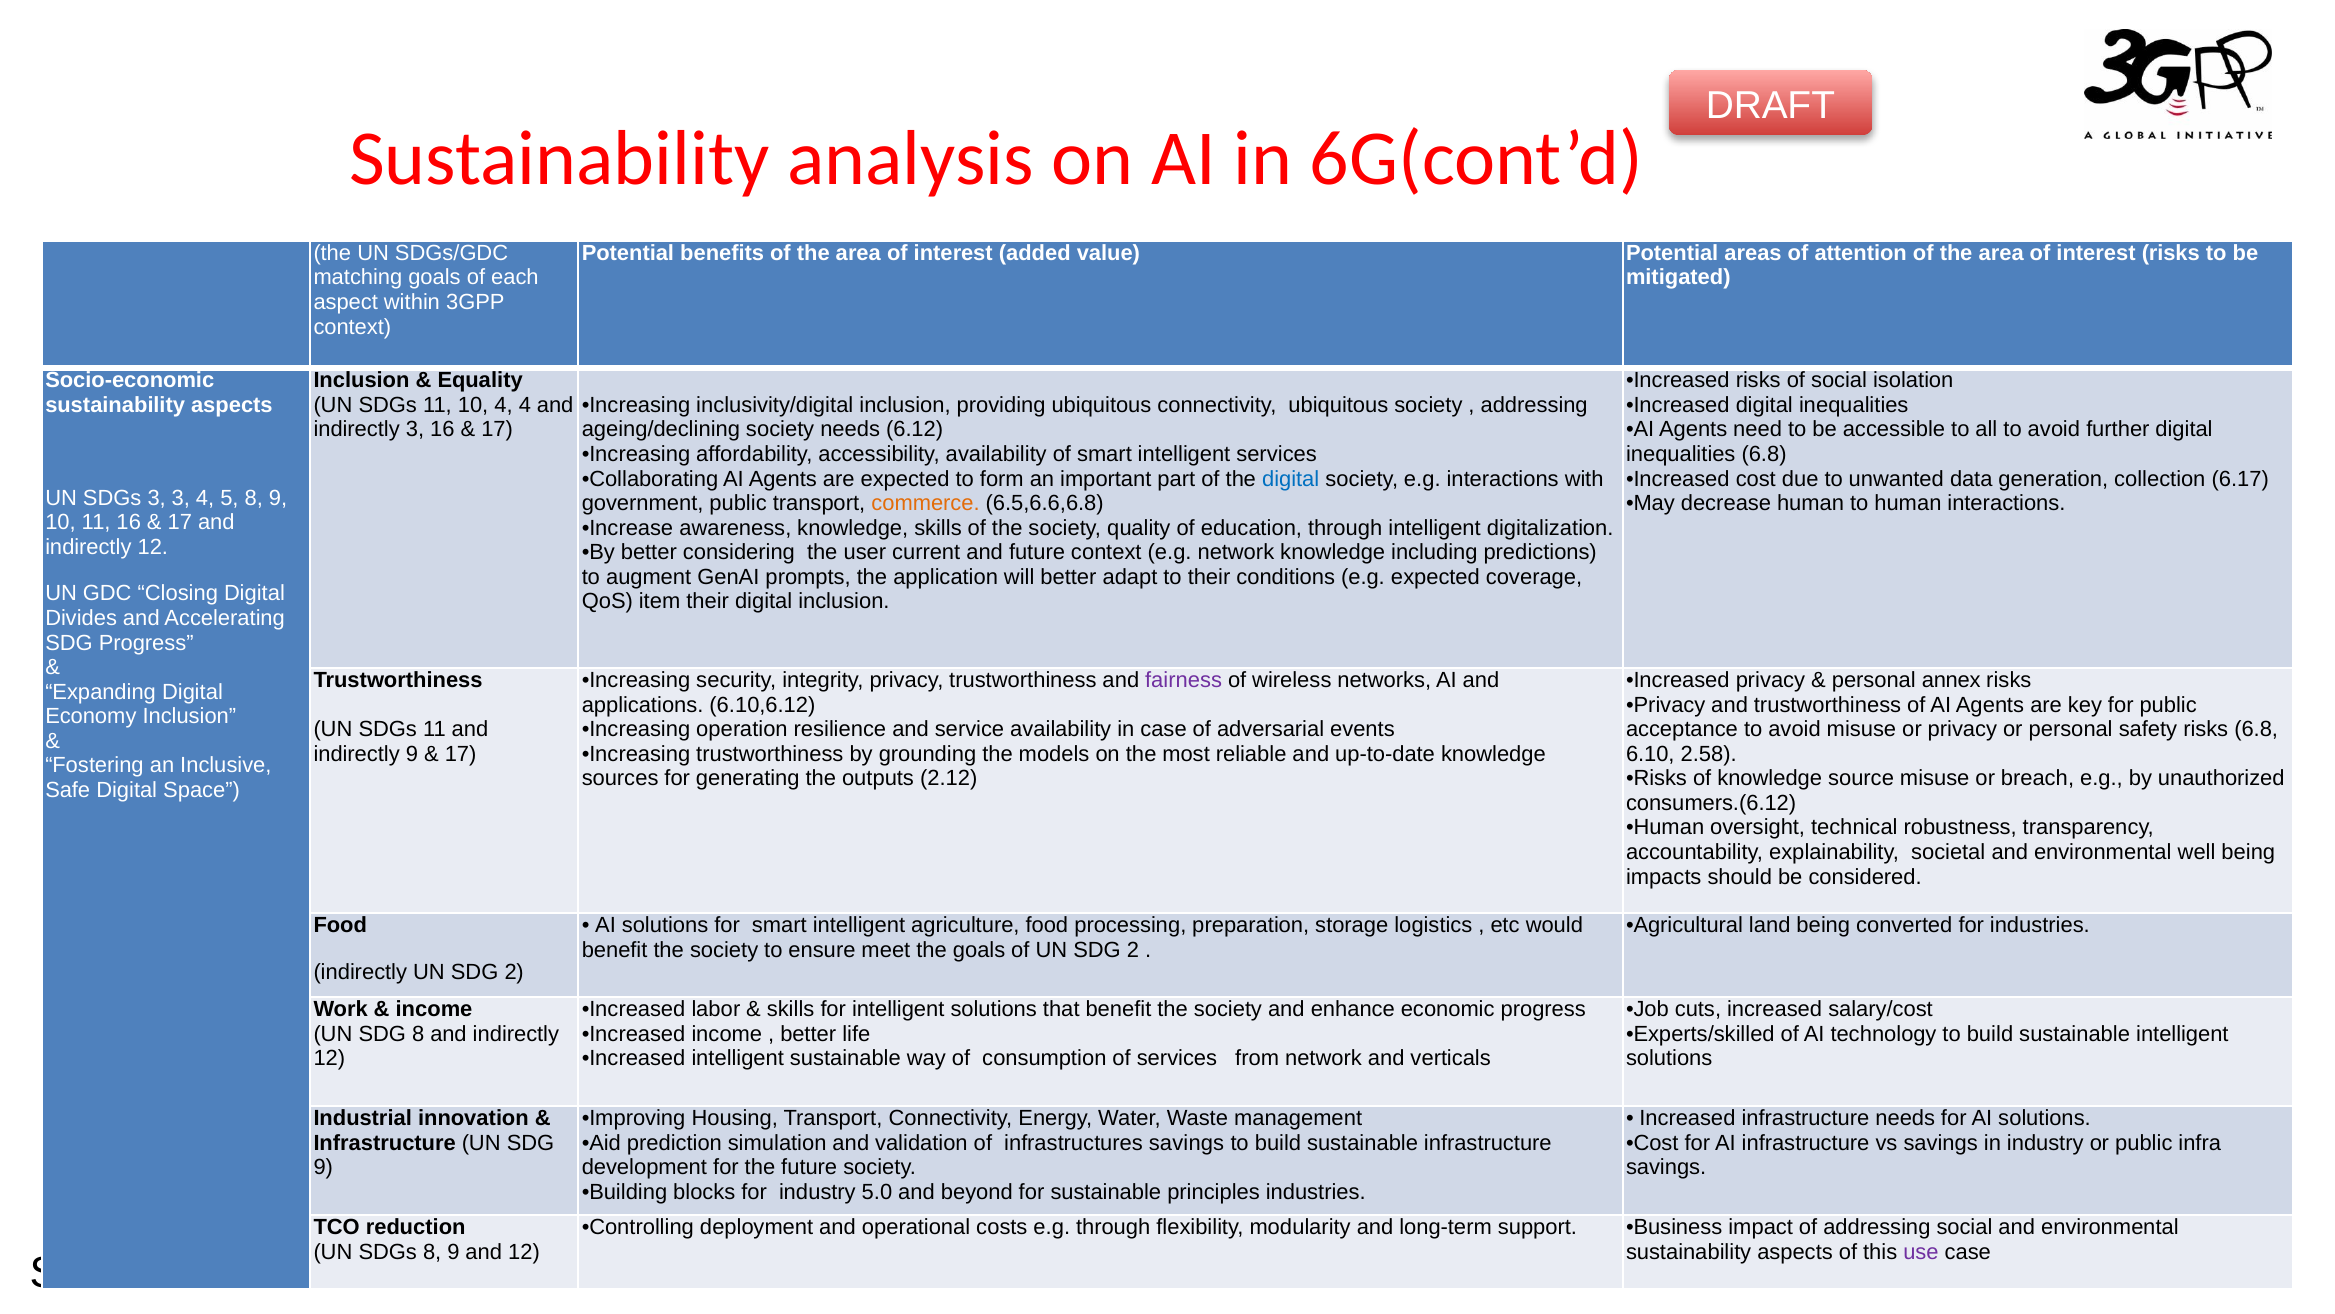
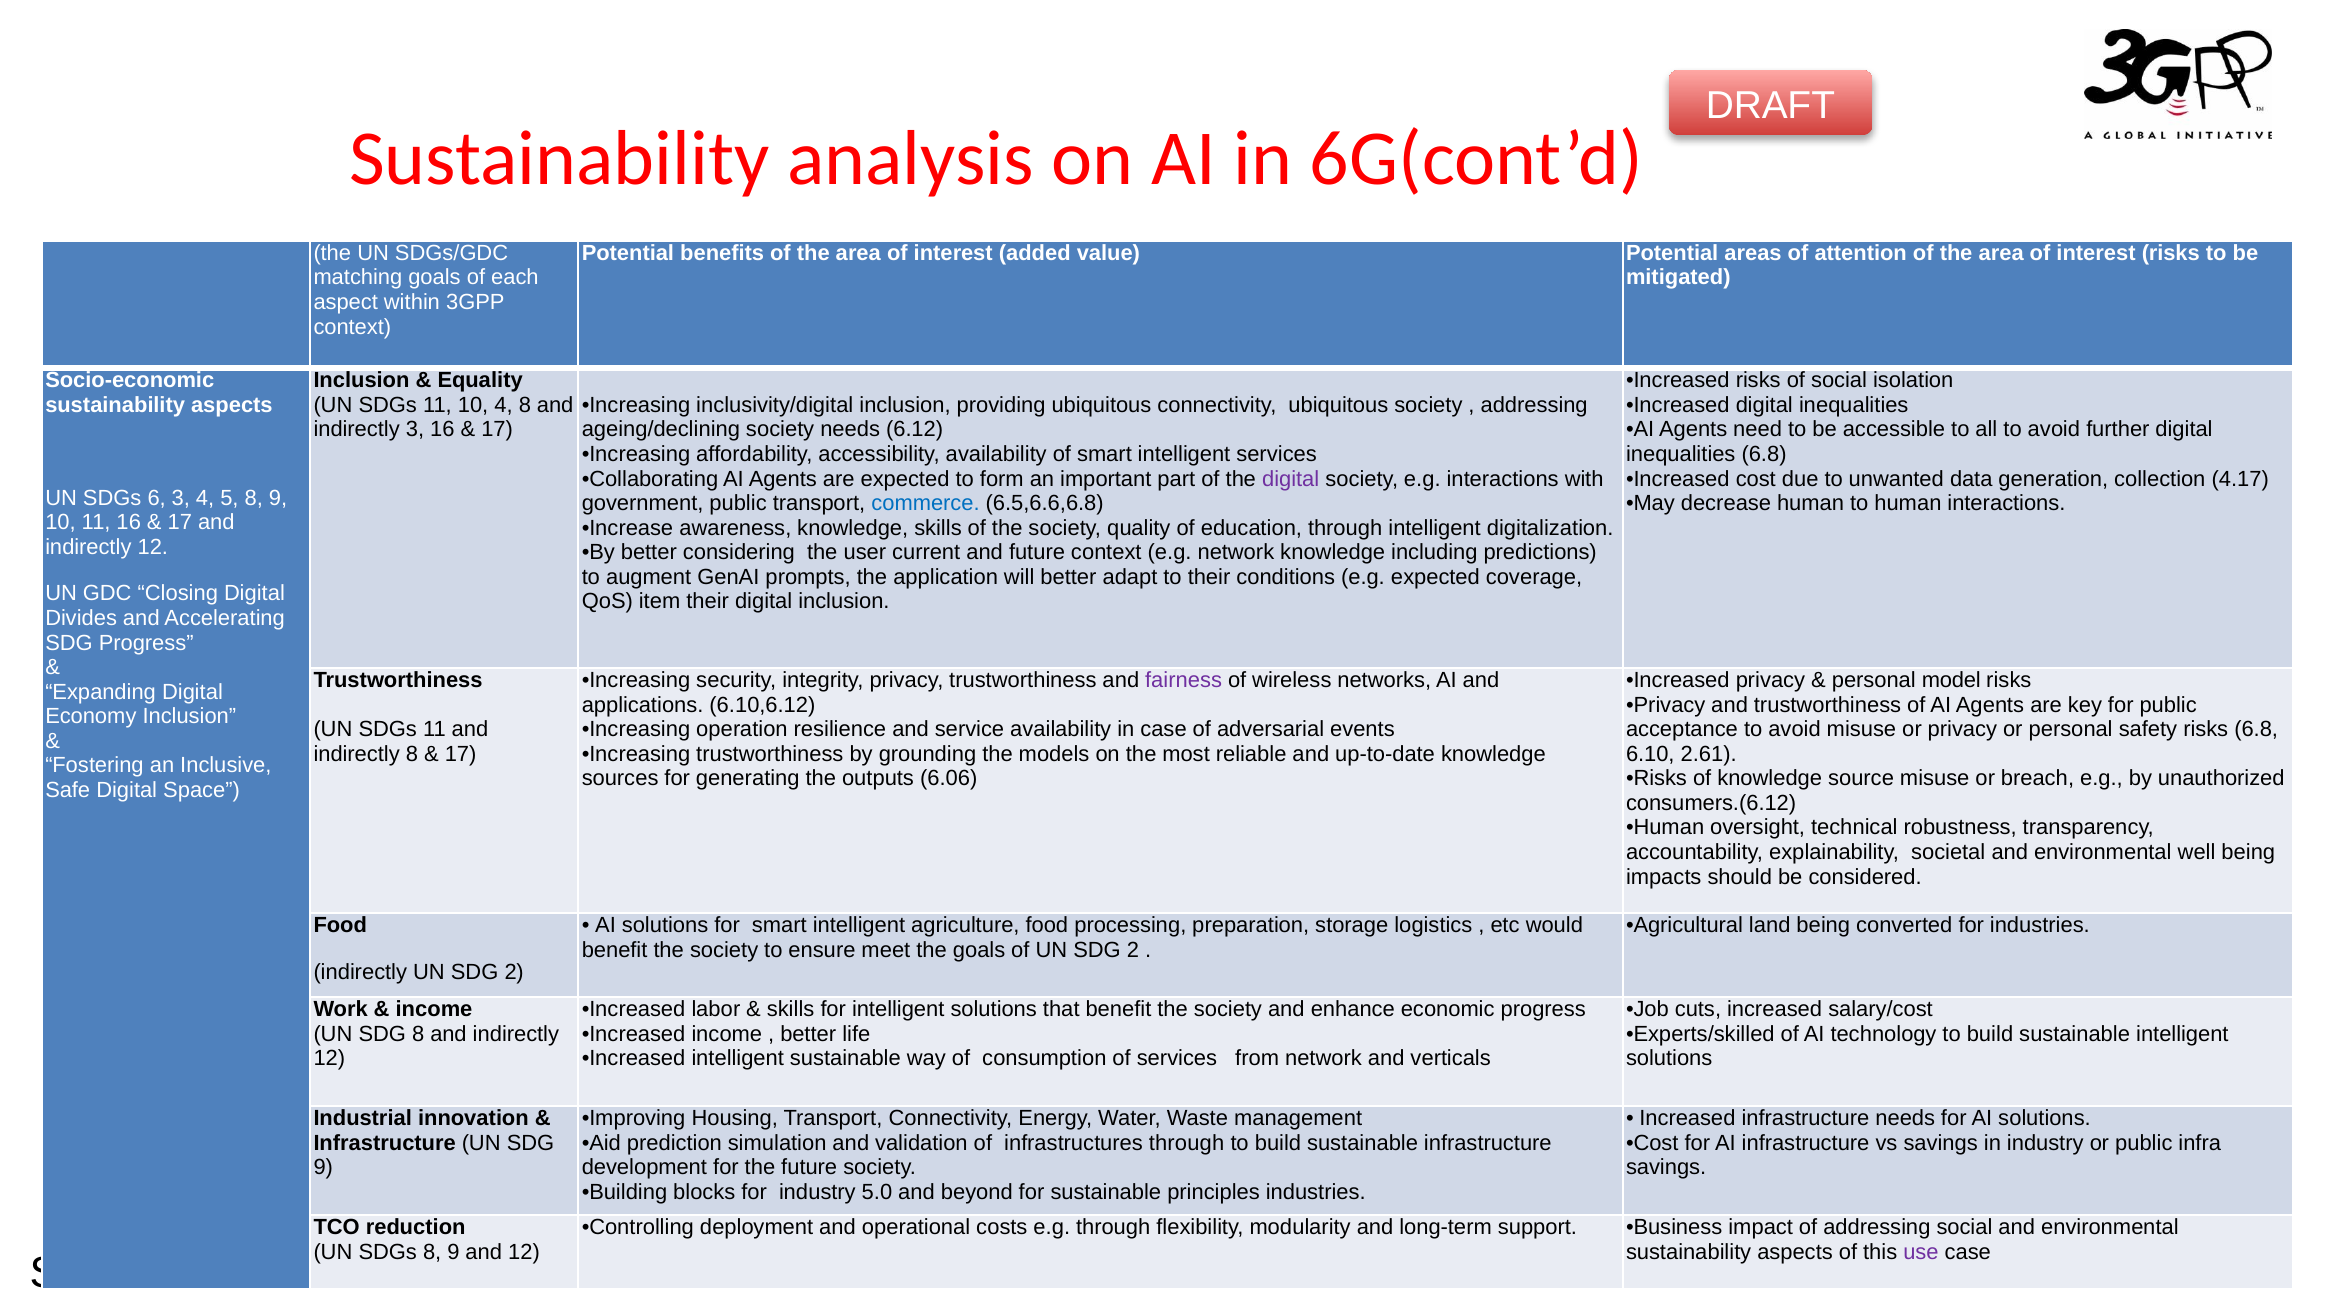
4 4: 4 -> 8 (525, 405)
digital colour: blue -> purple (1291, 479)
6.17: 6.17 -> 4.17 (2240, 479)
SDGs 3: 3 -> 6 (157, 498)
commerce colour: orange -> blue (926, 503)
annex: annex -> model (1951, 680)
indirectly 9: 9 -> 8 (412, 754)
2.58: 2.58 -> 2.61 (1709, 754)
2.12: 2.12 -> 6.06 (949, 778)
infrastructures savings: savings -> through (1187, 1142)
